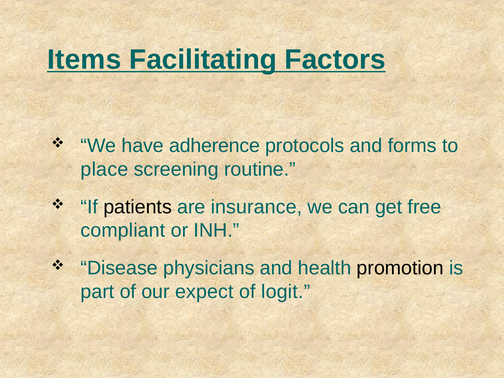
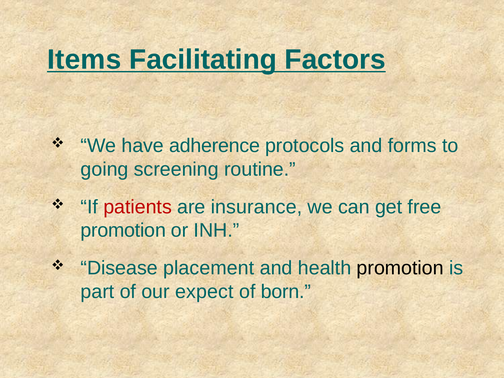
place: place -> going (105, 169)
patients colour: black -> red (138, 207)
compliant: compliant -> promotion (123, 230)
physicians: physicians -> placement (209, 268)
logit: logit -> born (286, 292)
